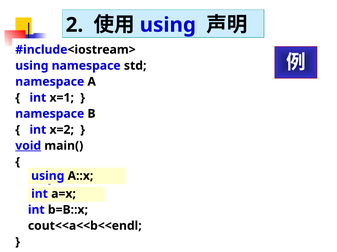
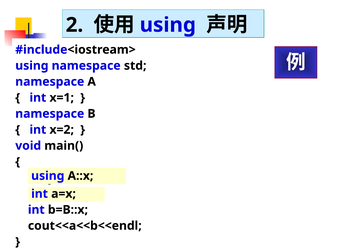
void underline: present -> none (28, 146)
